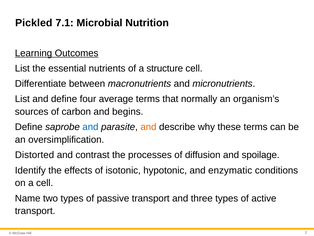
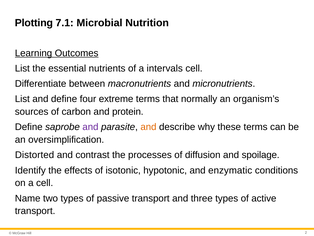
Pickled: Pickled -> Plotting (34, 23)
structure: structure -> intervals (165, 68)
average: average -> extreme (116, 99)
begins: begins -> protein (128, 111)
and colour: blue -> purple (90, 127)
